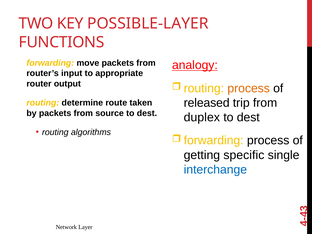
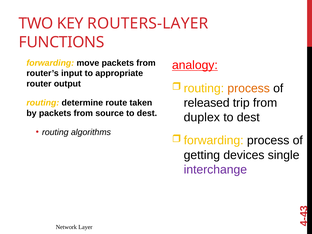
POSSIBLE-LAYER: POSSIBLE-LAYER -> ROUTERS-LAYER (148, 23)
specific: specific -> devices (244, 155)
interchange colour: blue -> purple (215, 170)
